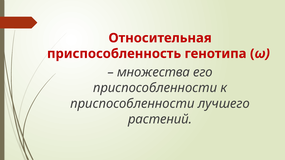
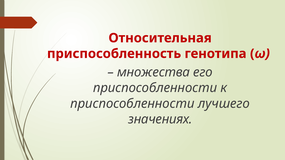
растений: растений -> значениях (160, 119)
